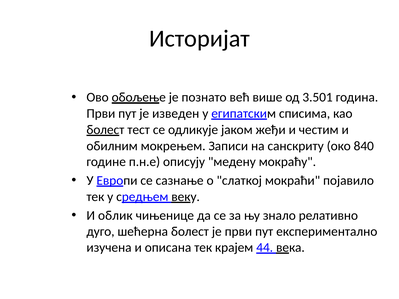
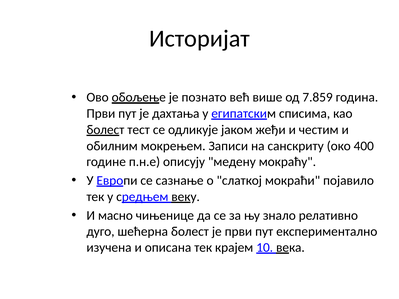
3.501: 3.501 -> 7.859 (318, 97)
изведен: изведен -> дахтања (176, 114)
840: 840 -> 400 (364, 146)
облик: облик -> масно (115, 216)
44: 44 -> 10 (265, 248)
